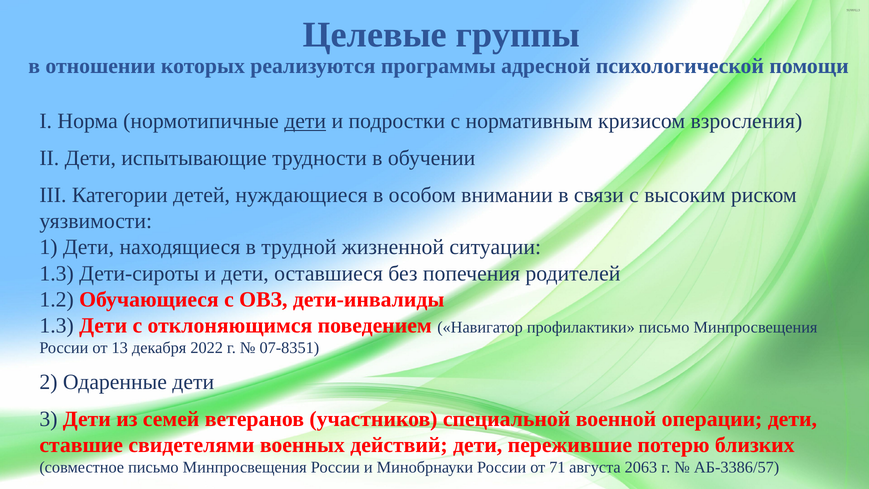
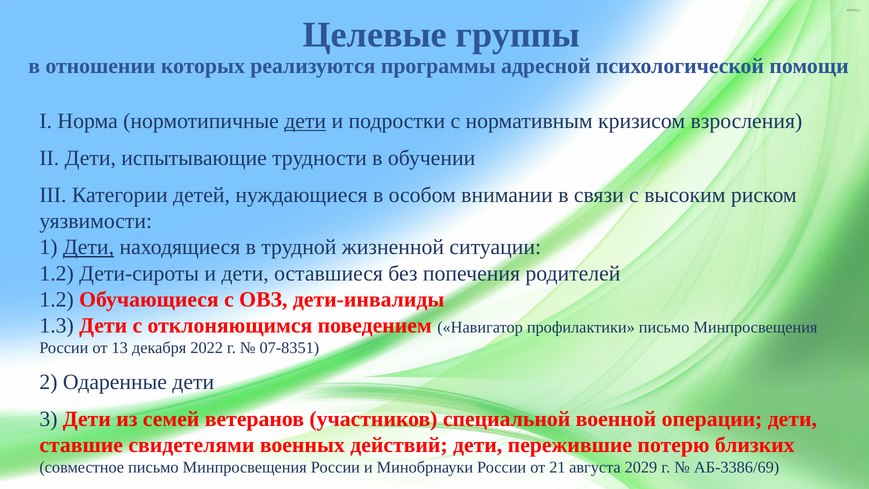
Дети underline: none -> present (88, 247)
1.3: 1.3 -> 1.2 (57, 273)
71: 71 -> 21 (557, 467)
2063: 2063 -> 2029 (641, 467)
АБ-3386/57: АБ-3386/57 -> АБ-3386/69 (737, 467)
